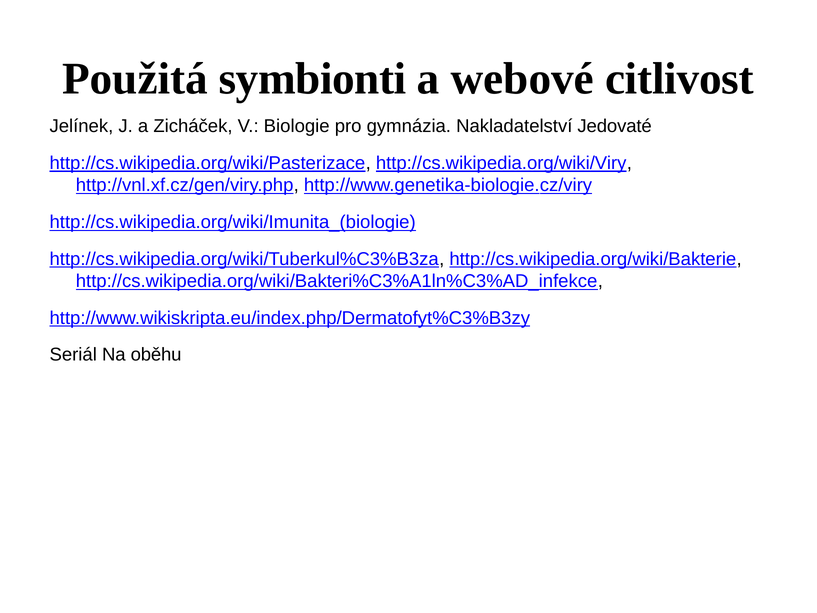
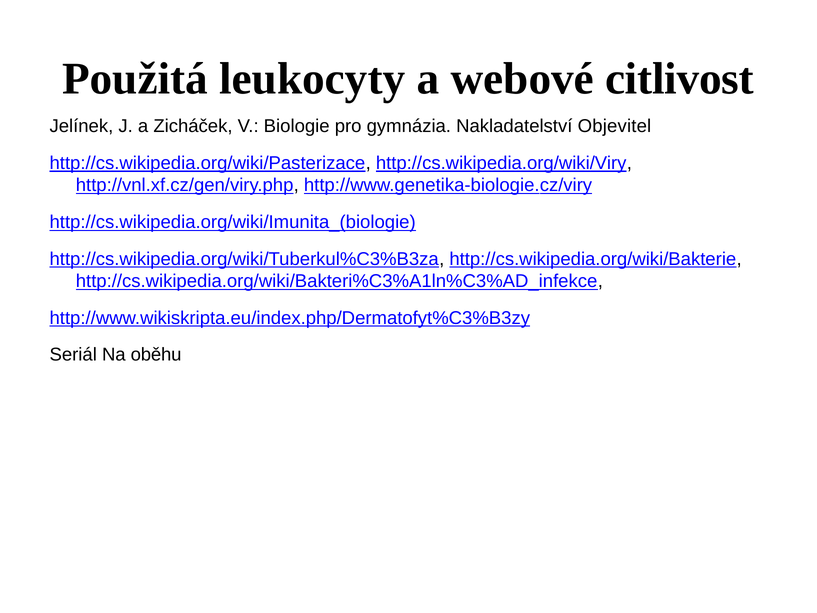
symbionti: symbionti -> leukocyty (312, 79)
Jedovaté: Jedovaté -> Objevitel (614, 126)
